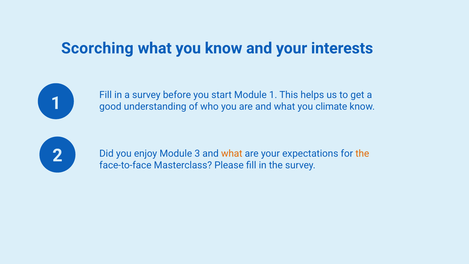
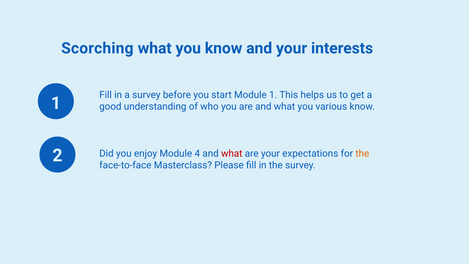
climate: climate -> various (331, 107)
3: 3 -> 4 (197, 153)
what colour: orange -> red (232, 153)
